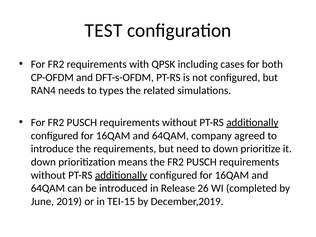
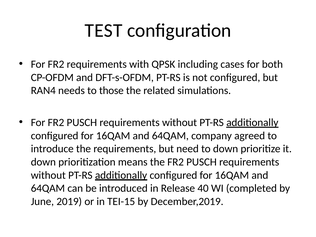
types: types -> those (111, 91)
26: 26 -> 40 (203, 188)
